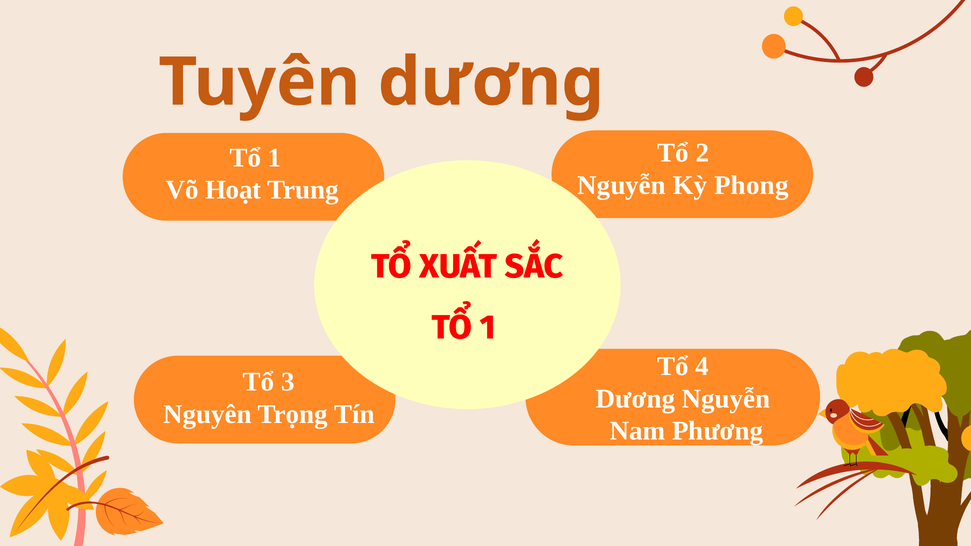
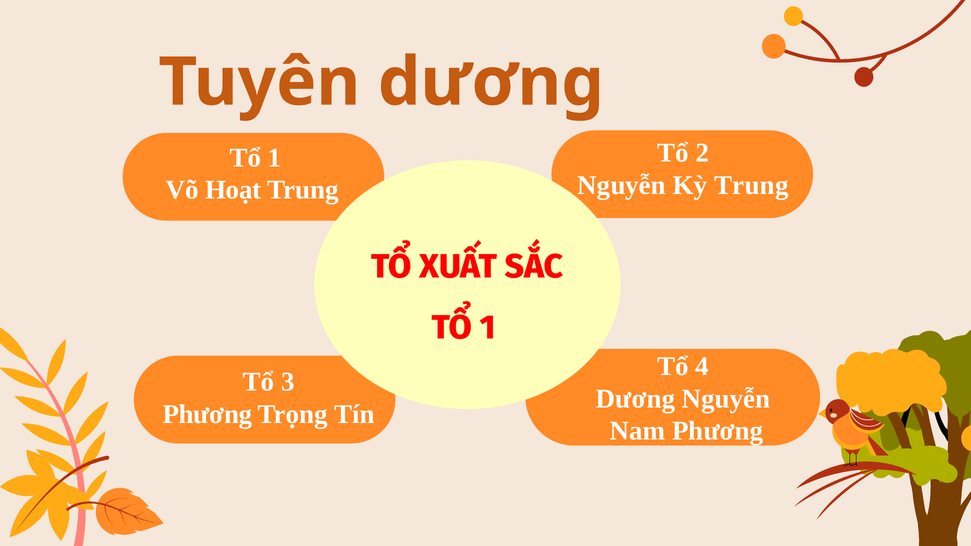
Kỳ Phong: Phong -> Trung (751, 185)
Nguyên: Nguyên -> Phương (207, 414)
